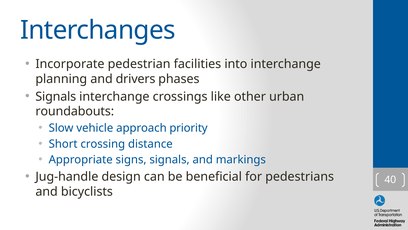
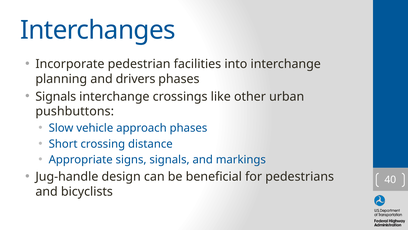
roundabouts: roundabouts -> pushbuttons (75, 111)
approach priority: priority -> phases (188, 128)
